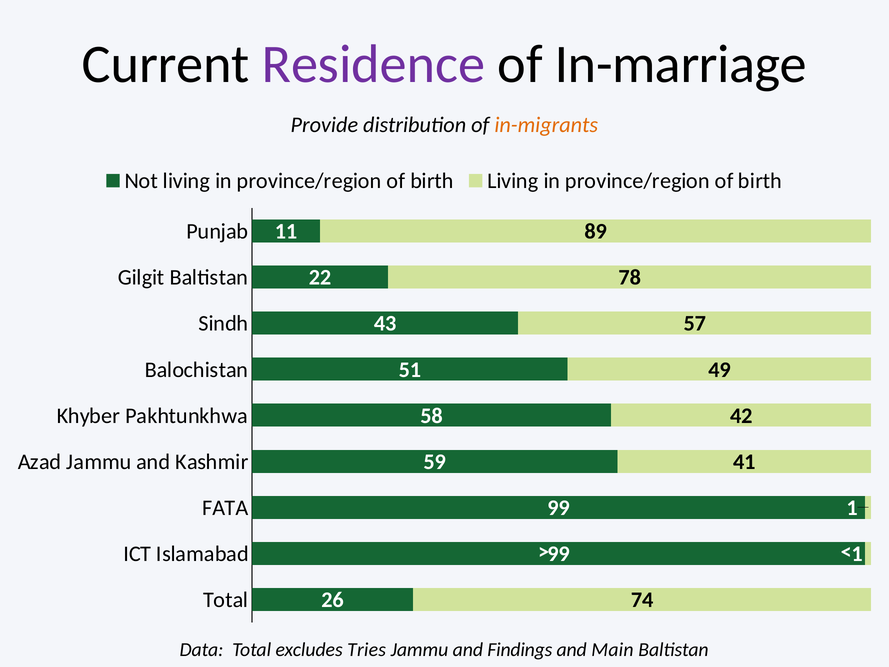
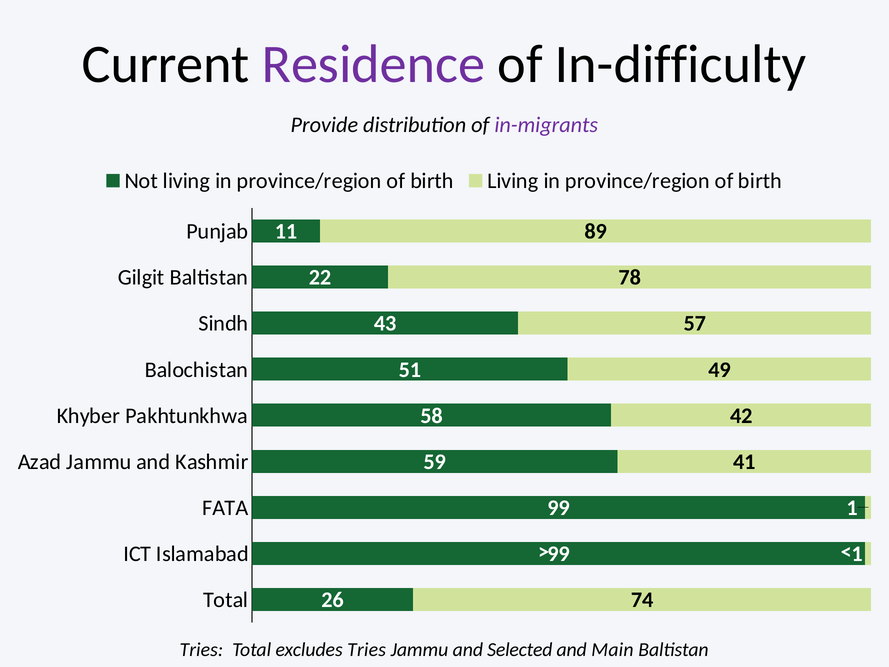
In-marriage: In-marriage -> In-difficulty (681, 64)
in-migrants colour: orange -> purple (546, 125)
Data: Data -> Tries (201, 649)
Findings: Findings -> Selected (520, 649)
